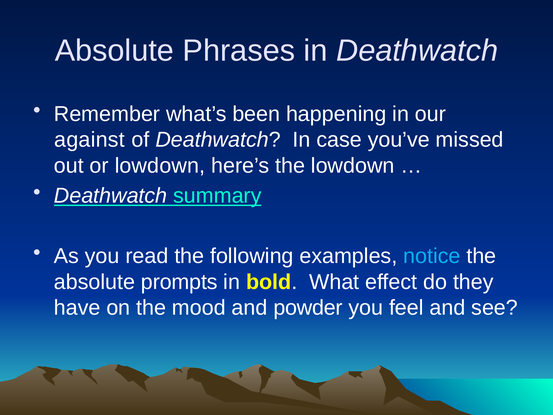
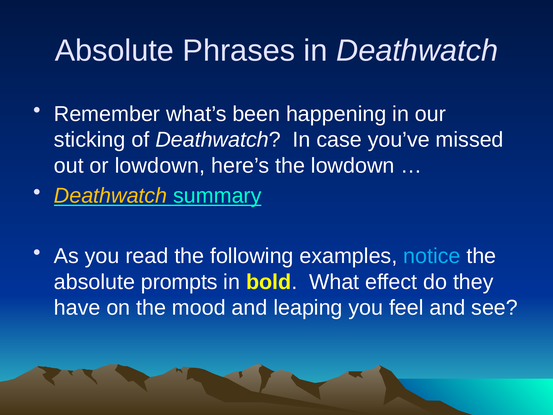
against: against -> sticking (90, 140)
Deathwatch colour: white -> yellow (111, 196)
powder: powder -> leaping (308, 308)
